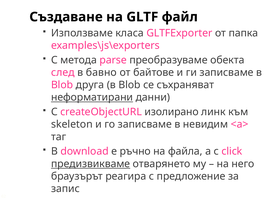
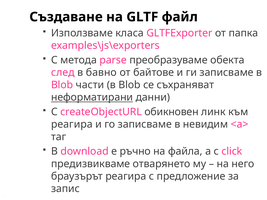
друга: друга -> части (90, 85)
изолирано: изолирано -> обикновен (172, 112)
skeleton: skeleton -> реагира (72, 125)
предизвикваме underline: present -> none (91, 164)
